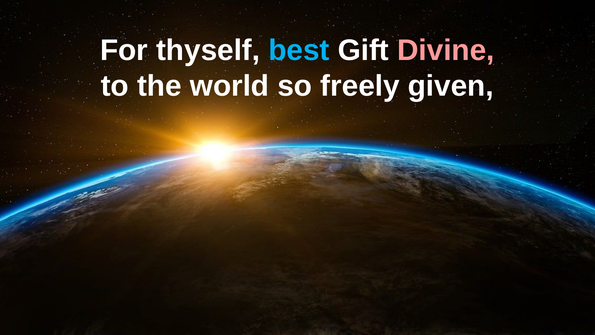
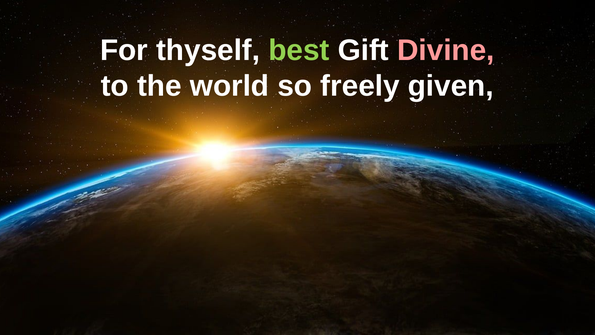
best colour: light blue -> light green (299, 50)
